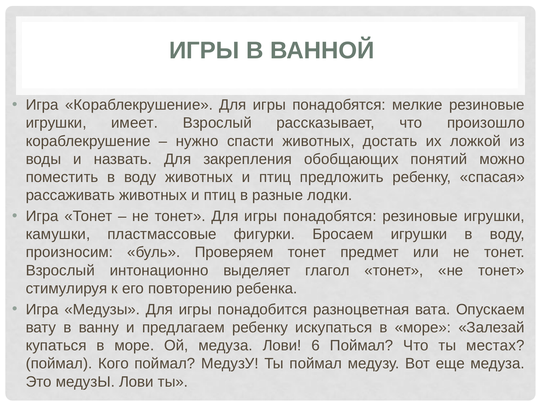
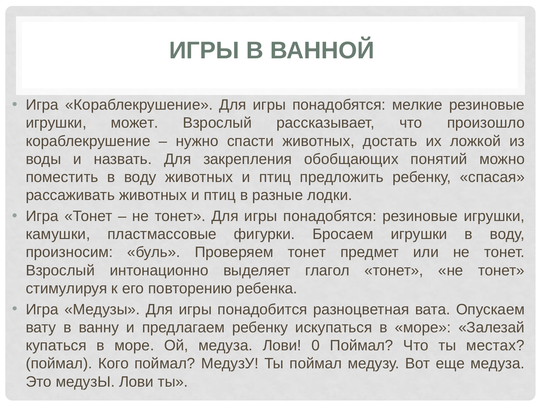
имеет: имеет -> может (135, 123)
6: 6 -> 0 (316, 345)
